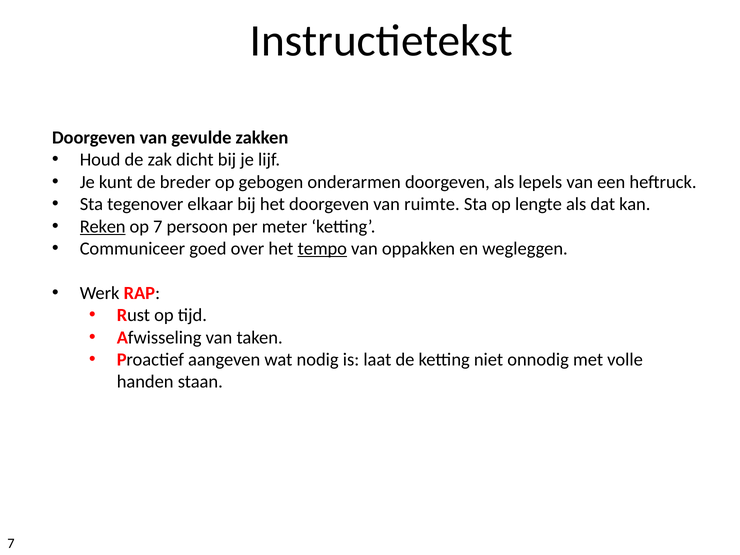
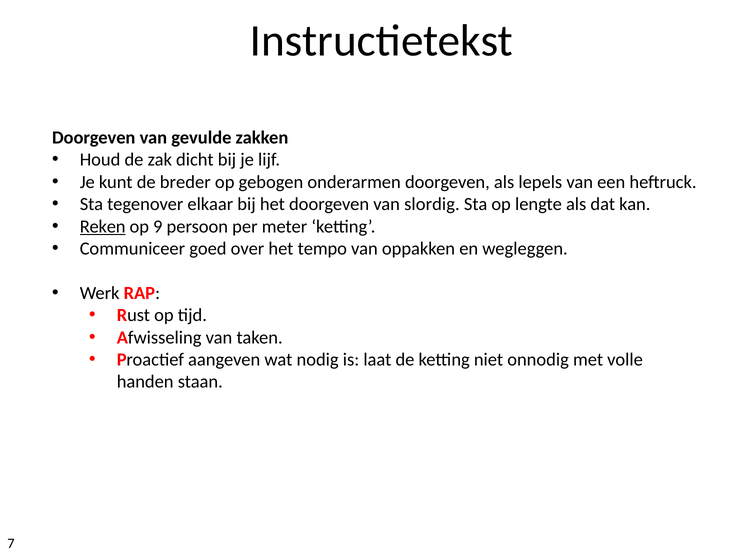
ruimte: ruimte -> slordig (432, 204)
op 7: 7 -> 9 (158, 226)
tempo underline: present -> none (322, 249)
